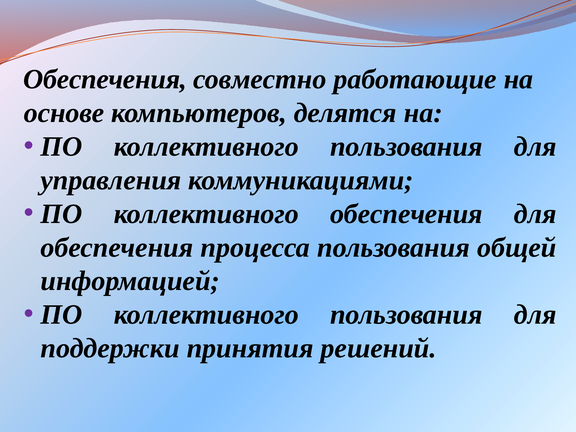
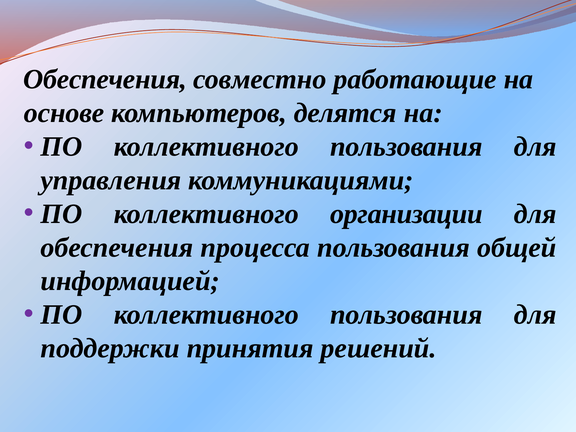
коллективного обеспечения: обеспечения -> организации (406, 214)
